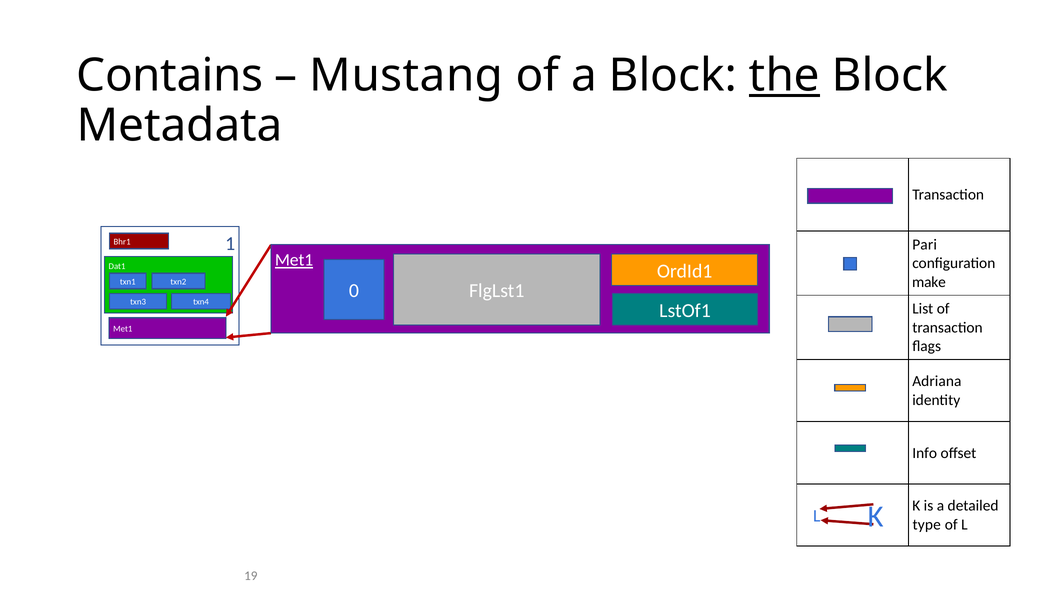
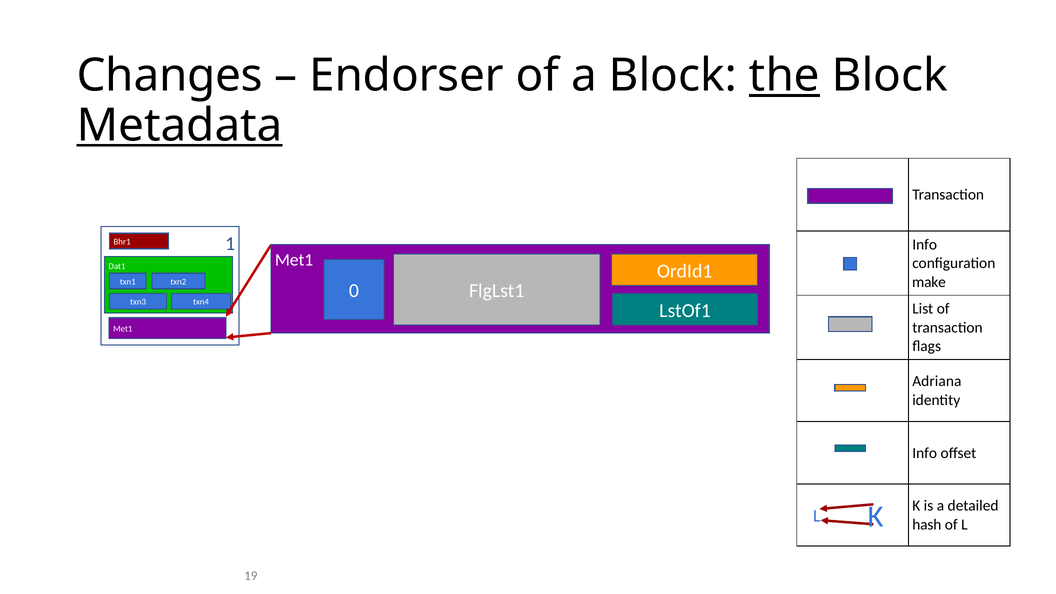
Contains: Contains -> Changes (170, 76)
Mustang: Mustang -> Endorser (407, 76)
Metadata underline: none -> present (180, 125)
Pari: Pari -> Info (925, 245)
Met1 underline: present -> none (294, 260)
type: type -> hash (927, 525)
